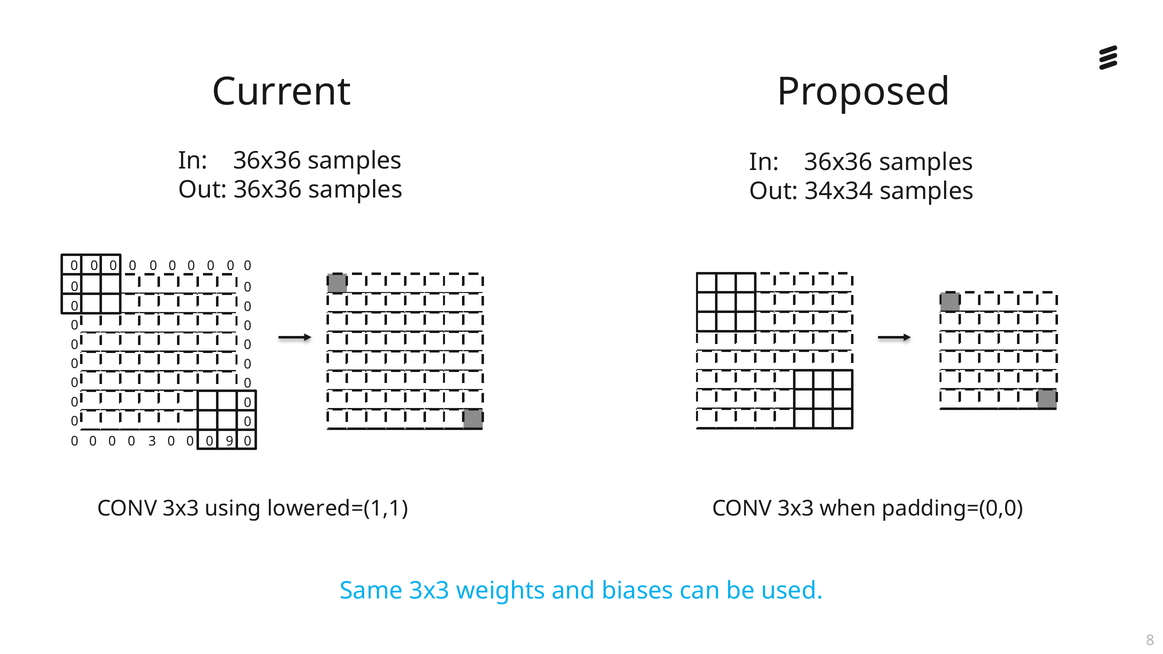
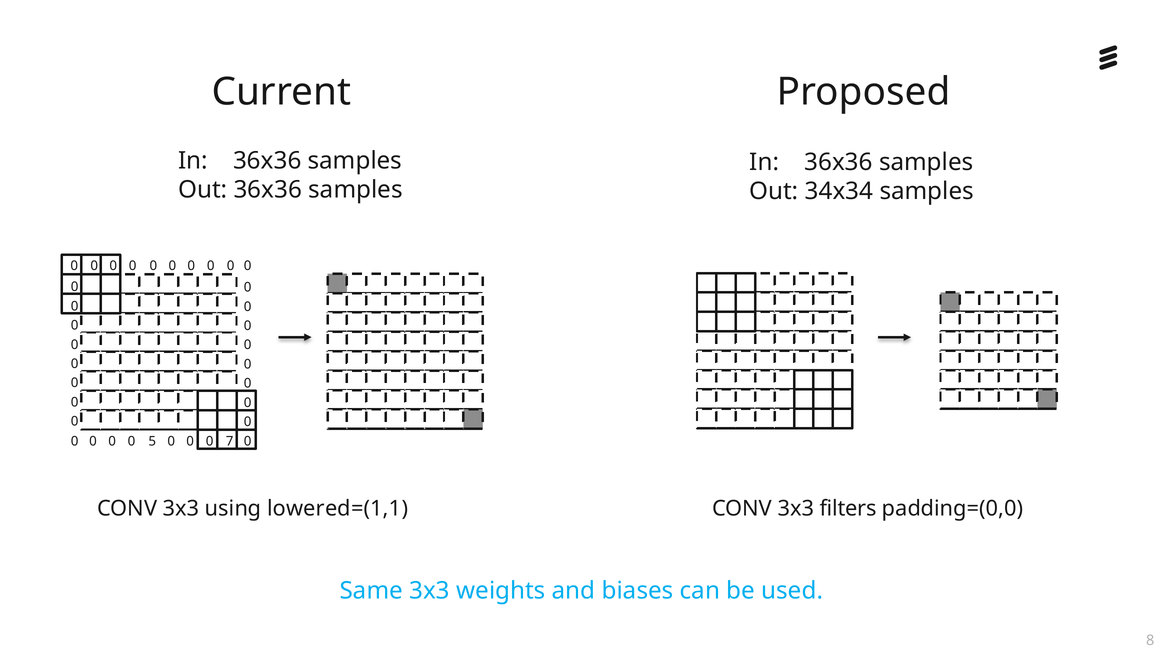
3: 3 -> 5 (152, 442)
9: 9 -> 7 (230, 442)
when: when -> filters (848, 509)
